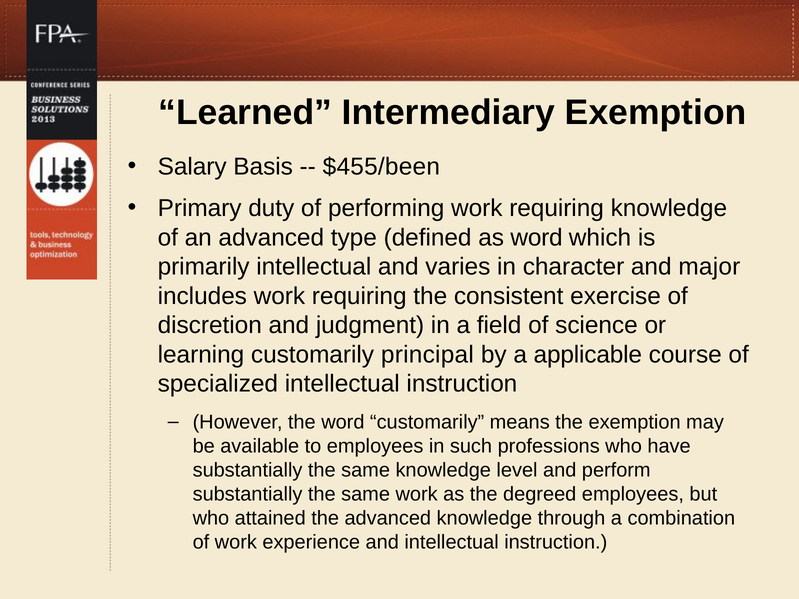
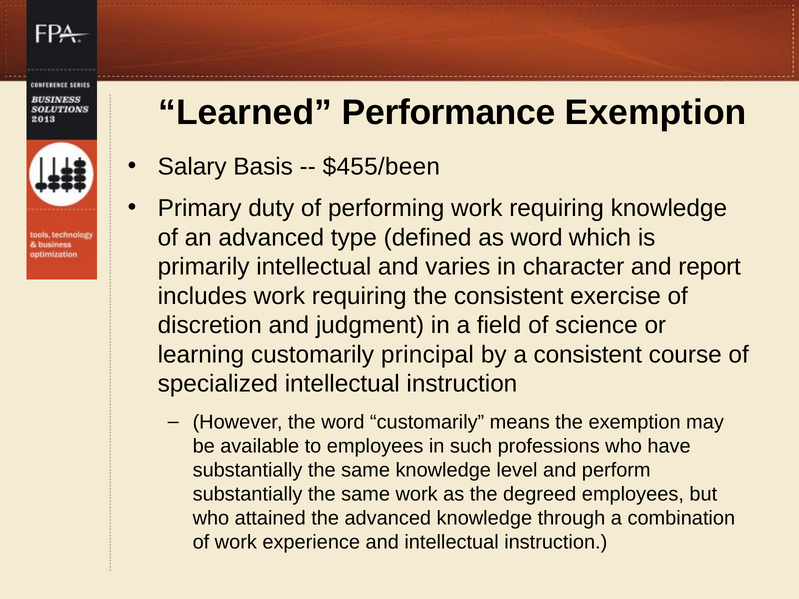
Intermediary: Intermediary -> Performance (449, 112)
major: major -> report (710, 267)
a applicable: applicable -> consistent (588, 355)
